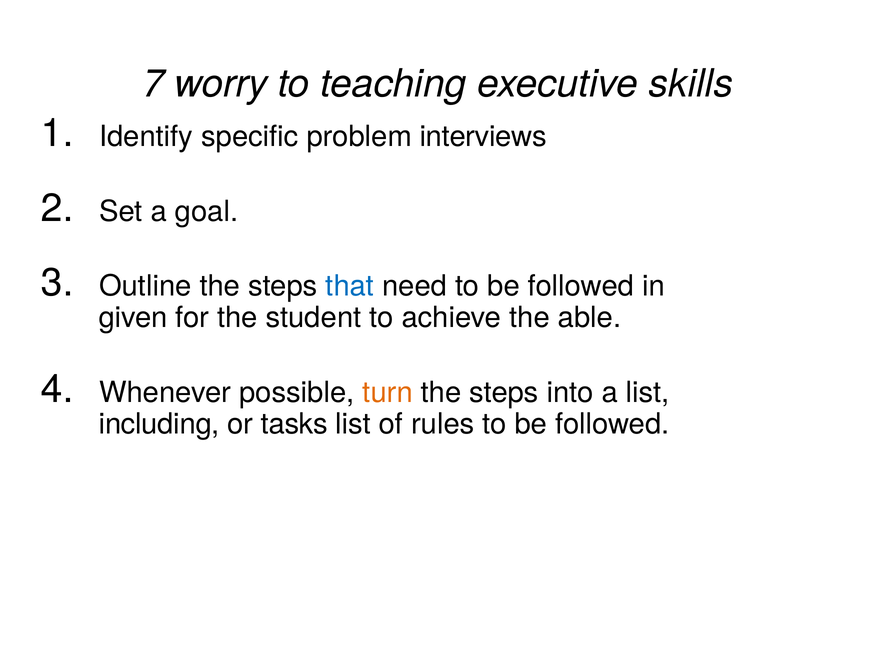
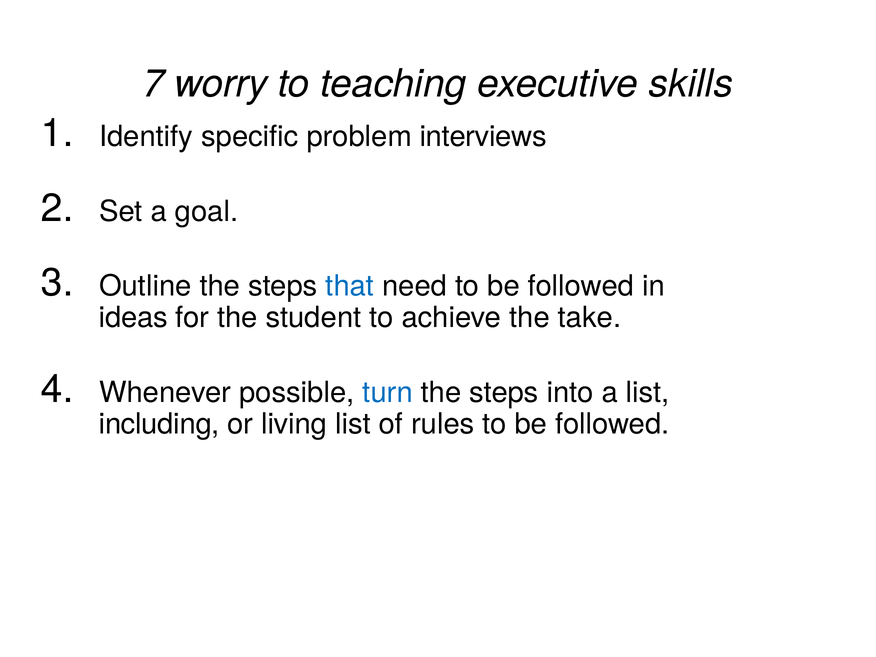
given: given -> ideas (133, 318)
able: able -> take (590, 318)
turn colour: orange -> blue (388, 392)
tasks: tasks -> living (294, 424)
